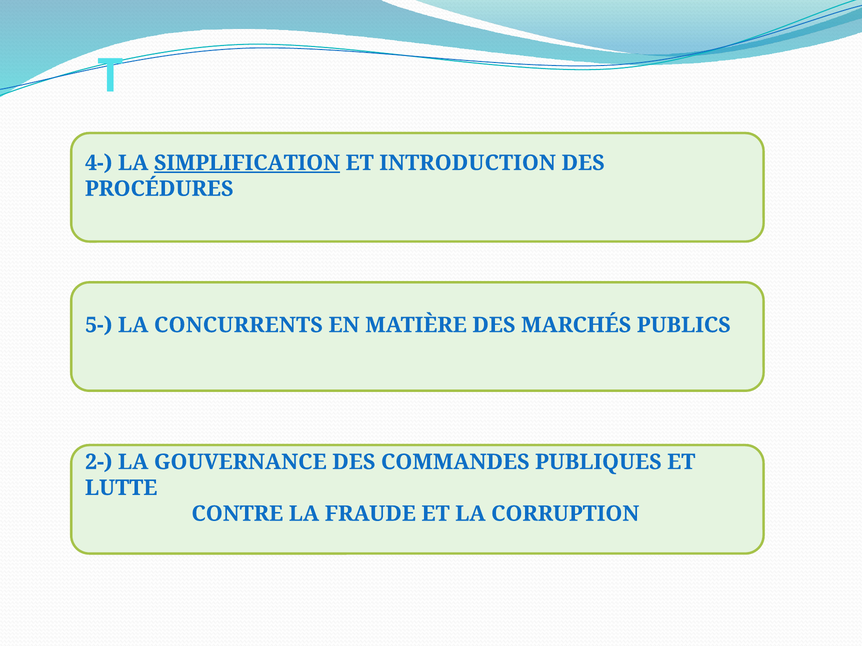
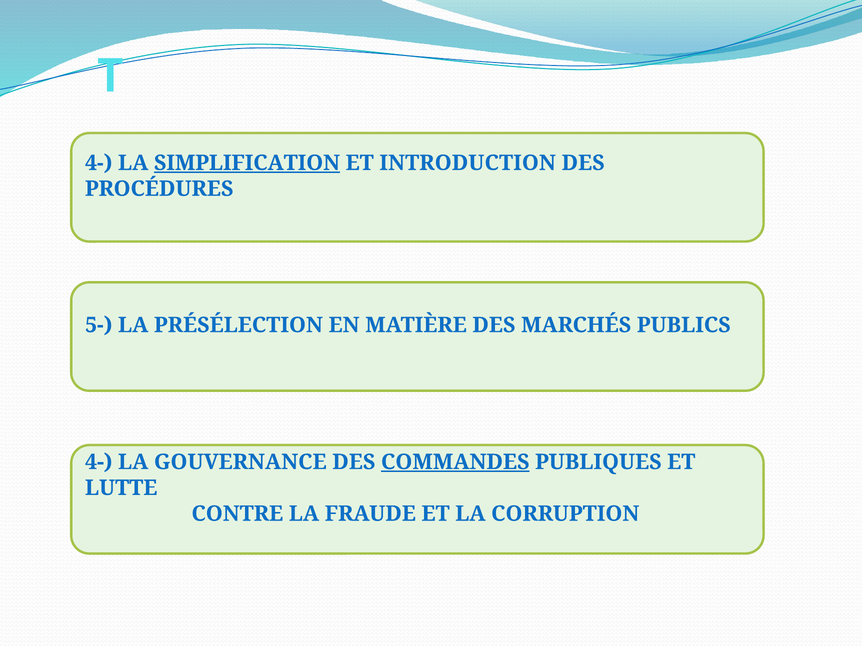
CONCURRENTS: CONCURRENTS -> PRÉSÉLECTION (238, 325)
2-: 2- -> 4- (99, 462)
COMMANDES underline: none -> present (455, 462)
